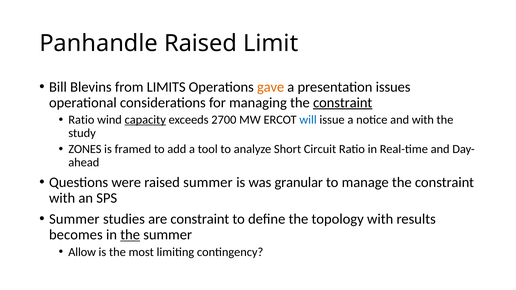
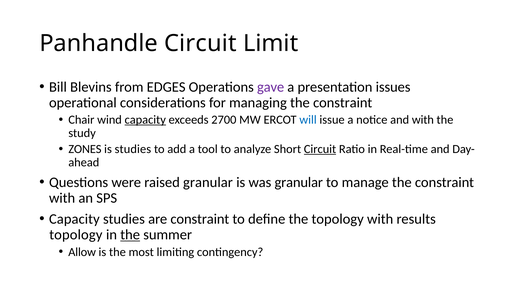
Panhandle Raised: Raised -> Circuit (200, 43)
LIMITS: LIMITS -> EDGES (166, 87)
gave colour: orange -> purple (271, 87)
constraint underline: present -> none (343, 103)
Ratio: Ratio -> Chair (81, 120)
is framed: framed -> studies (133, 149)
Circuit underline: none -> present (320, 149)
raised summer: summer -> granular (208, 182)
Summer: Summer -> Capacity (74, 219)
becomes: becomes -> topology (76, 235)
